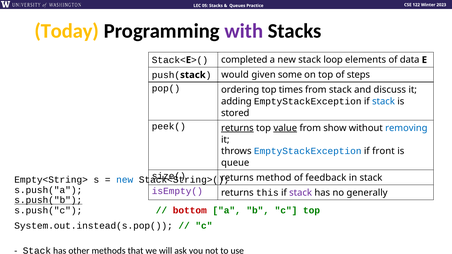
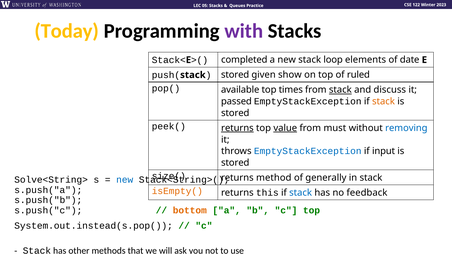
data: data -> date (410, 60)
would: would -> stored (235, 75)
some: some -> show (290, 75)
steps: steps -> ruled (358, 75)
ordering: ordering -> available (240, 90)
stack underline: none -> present (340, 90)
adding: adding -> passed (236, 102)
stack colour: blue -> orange (384, 102)
show: show -> must (335, 128)
front: front -> input (384, 151)
queue: queue -> stored (235, 163)
feedback: feedback -> generally (326, 178)
Empty<String>: Empty<String> -> Solve<String> (51, 180)
isEmpty( colour: purple -> orange (177, 191)
stack colour: purple -> blue (301, 193)
generally: generally -> feedback (367, 193)
s.push("b underline: present -> none (48, 200)
bottom colour: red -> orange (190, 211)
